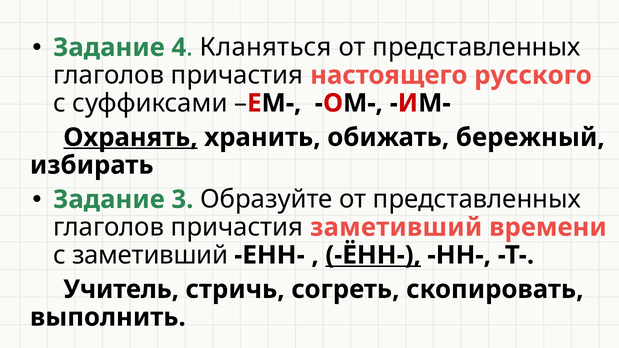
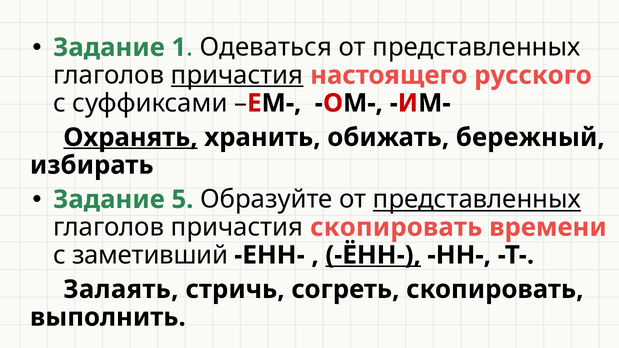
4: 4 -> 1 (179, 47)
Кланяться: Кланяться -> Одеваться (266, 47)
причастия underline: none -> present (237, 75)
3: 3 -> 5 (182, 200)
представленных underline: none -> present (477, 200)
причастия заметивший: заметивший -> скопировать (396, 227)
Учитель: Учитель -> Залаять (121, 290)
